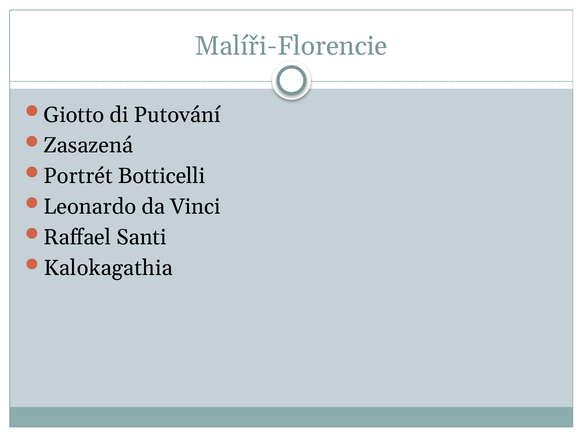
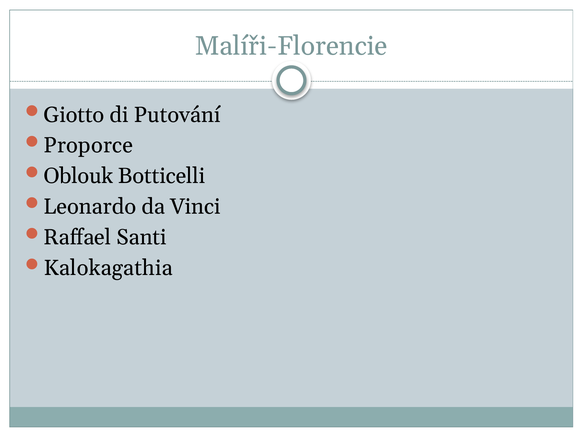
Zasazená: Zasazená -> Proporce (88, 146)
Portrét: Portrét -> Oblouk (78, 176)
